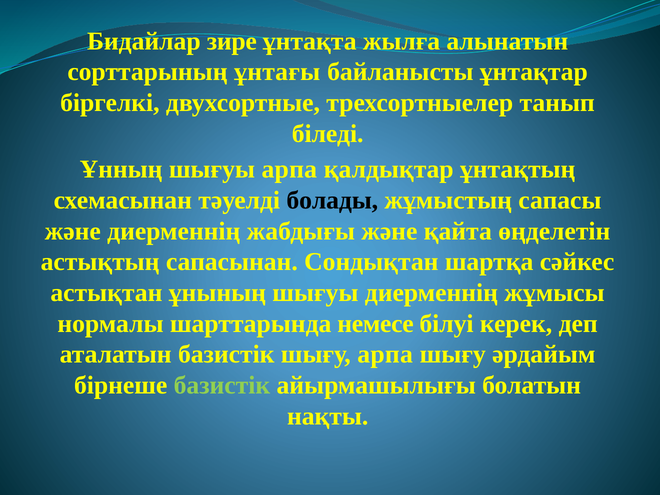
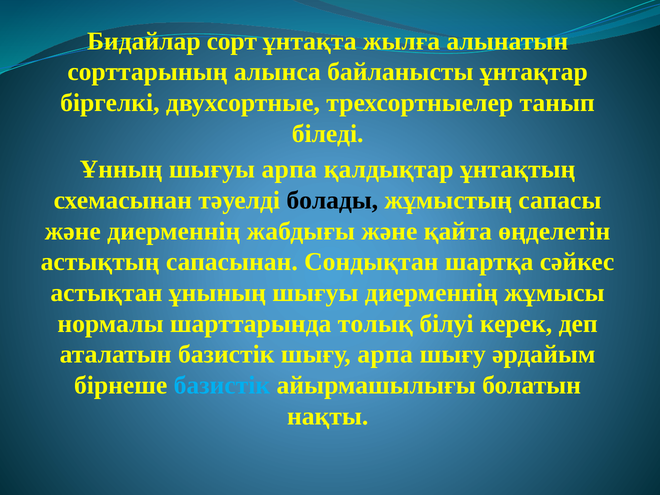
зире: зире -> сорт (232, 41)
ұнтағы: ұнтағы -> алынса (277, 72)
немесе: немесе -> толық (375, 324)
базистiк colour: light green -> light blue (222, 385)
